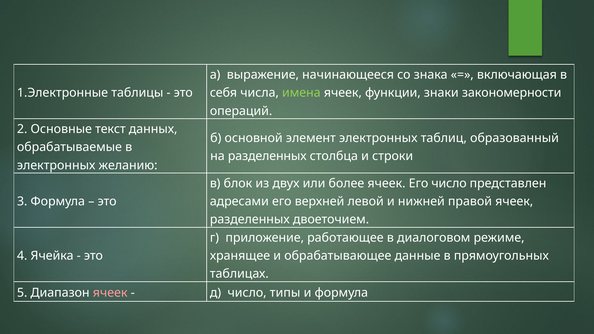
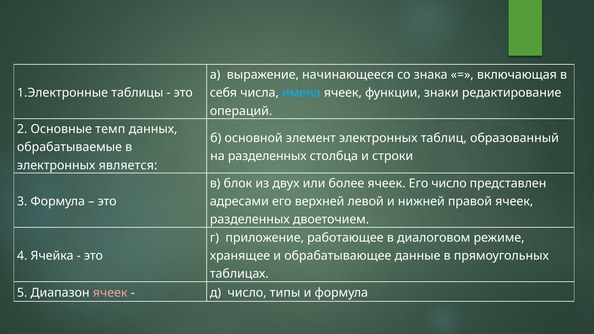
имена colour: light green -> light blue (301, 93)
закономерности: закономерности -> редактирование (512, 93)
текст: текст -> темп (110, 129)
желанию: желанию -> является (128, 165)
